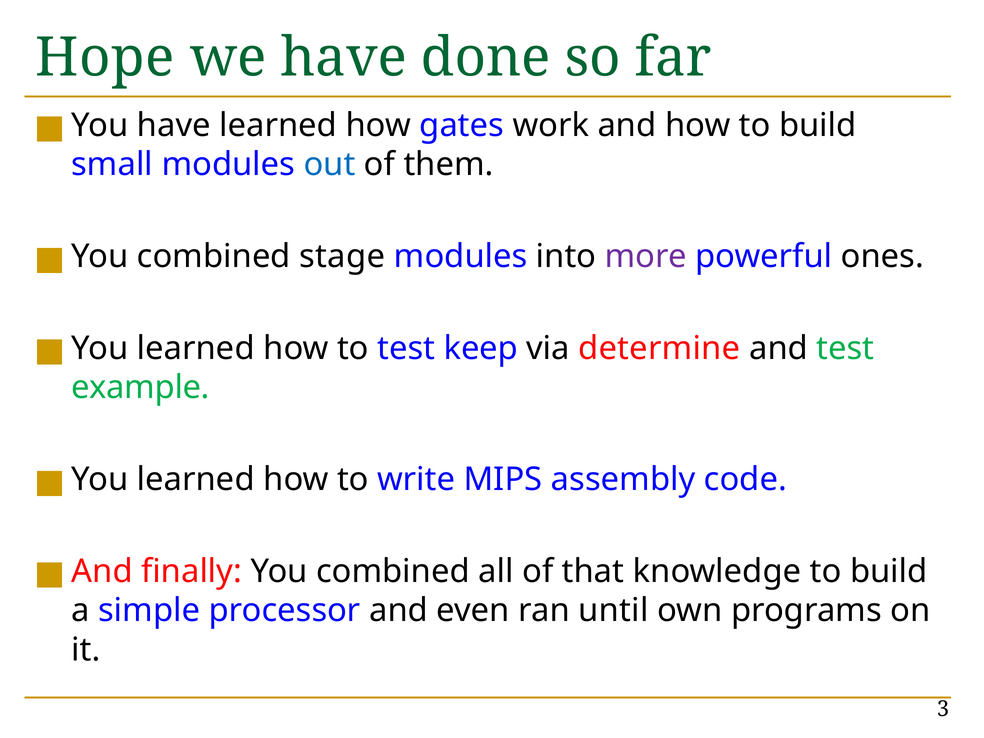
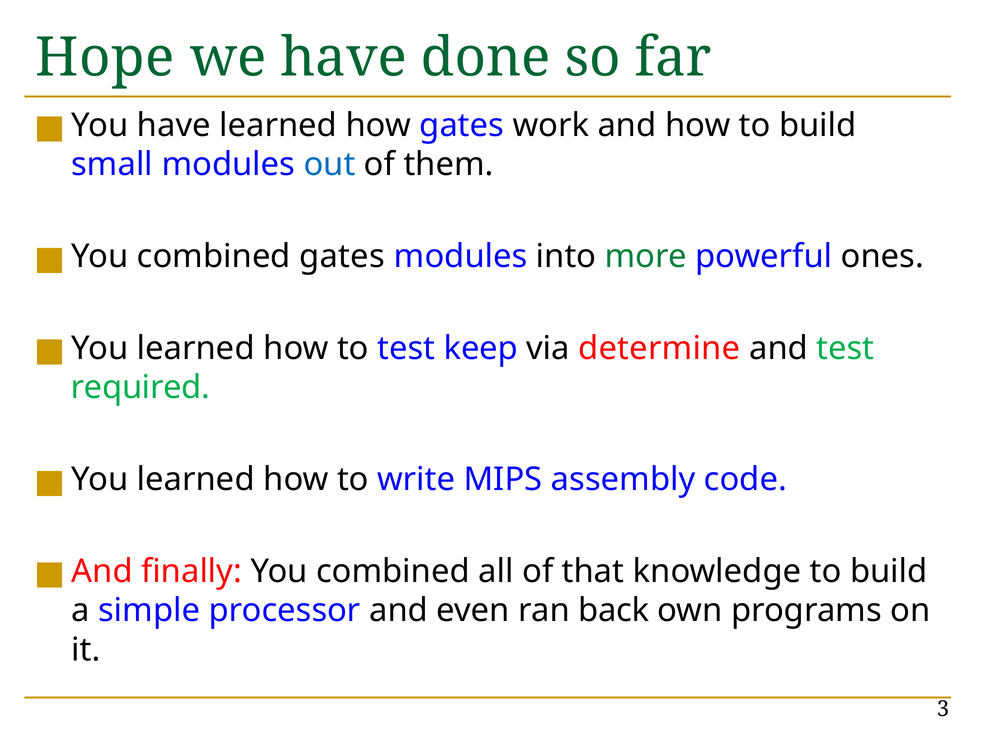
combined stage: stage -> gates (342, 256)
more colour: purple -> green (646, 256)
example: example -> required (140, 388)
until: until -> back (614, 611)
